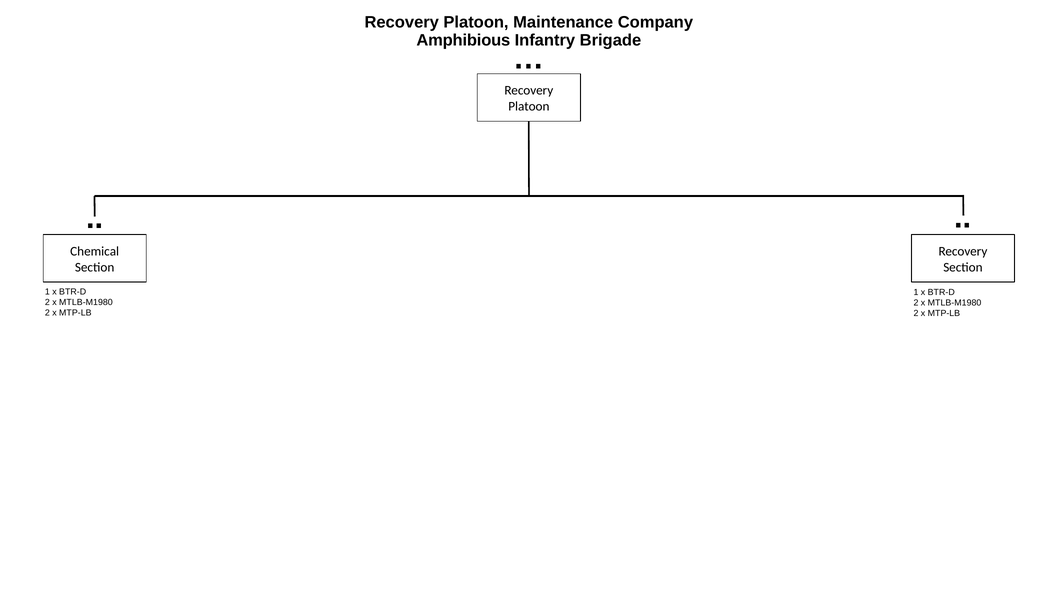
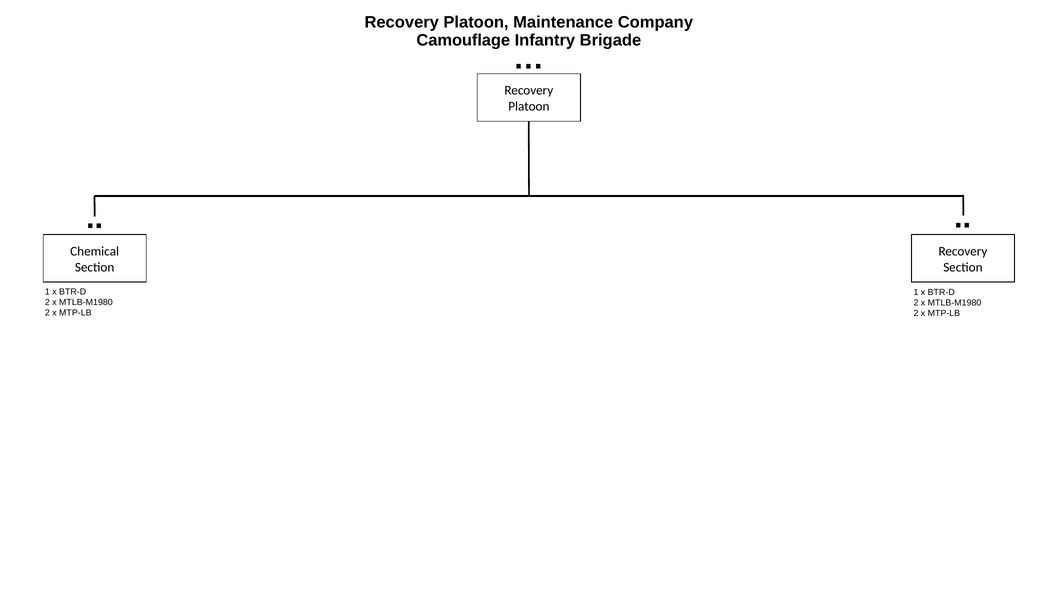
Amphibious: Amphibious -> Camouflage (463, 40)
